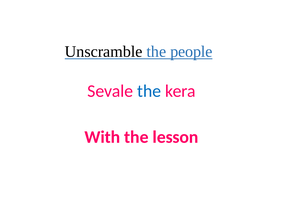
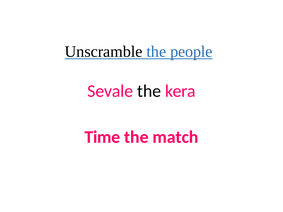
the colour: blue -> black (149, 91)
With: With -> Time (102, 137)
lesson: lesson -> match (175, 137)
